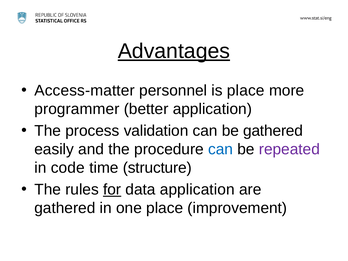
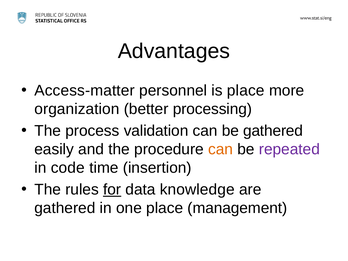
Advantages underline: present -> none (174, 51)
programmer: programmer -> organization (77, 109)
better application: application -> processing (212, 109)
can colour: blue -> orange (221, 149)
structure: structure -> insertion (157, 168)
data application: application -> knowledge (197, 190)
improvement: improvement -> management (237, 208)
